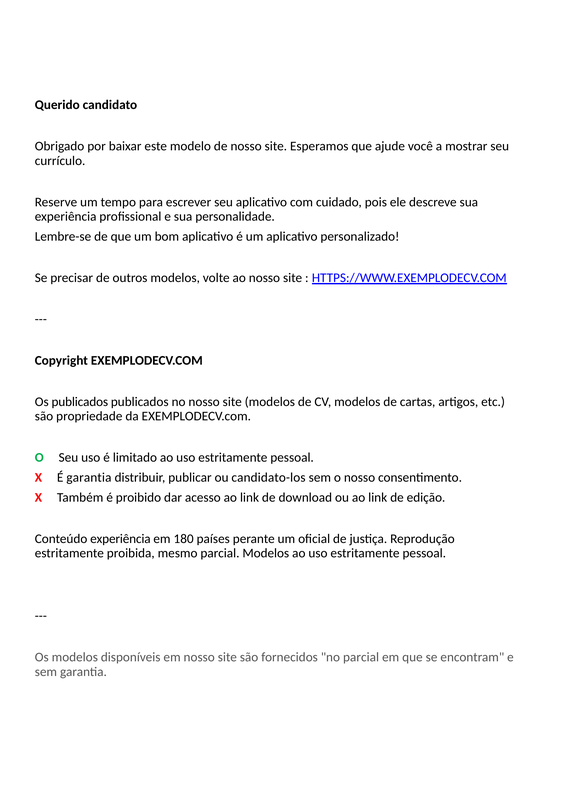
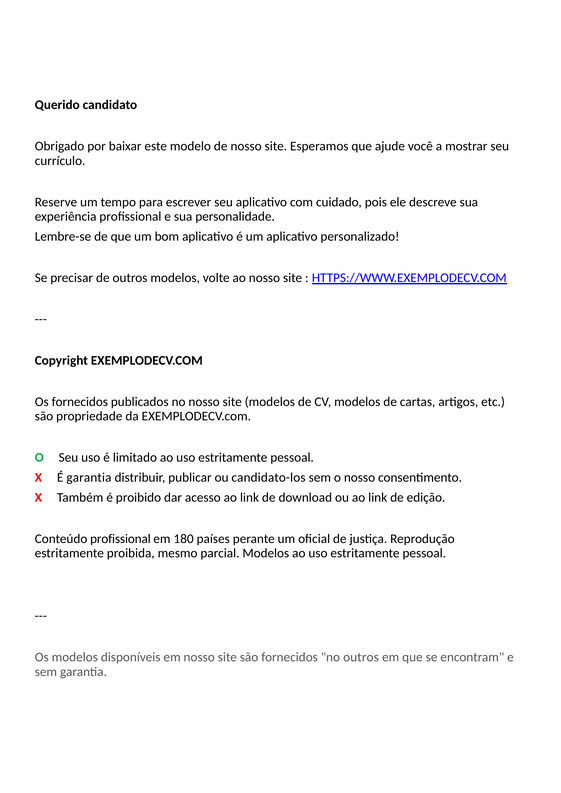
Os publicados: publicados -> fornecidos (80, 402)
Conteúdo experiência: experiência -> profissional (120, 539)
no parcial: parcial -> outros (361, 657)
